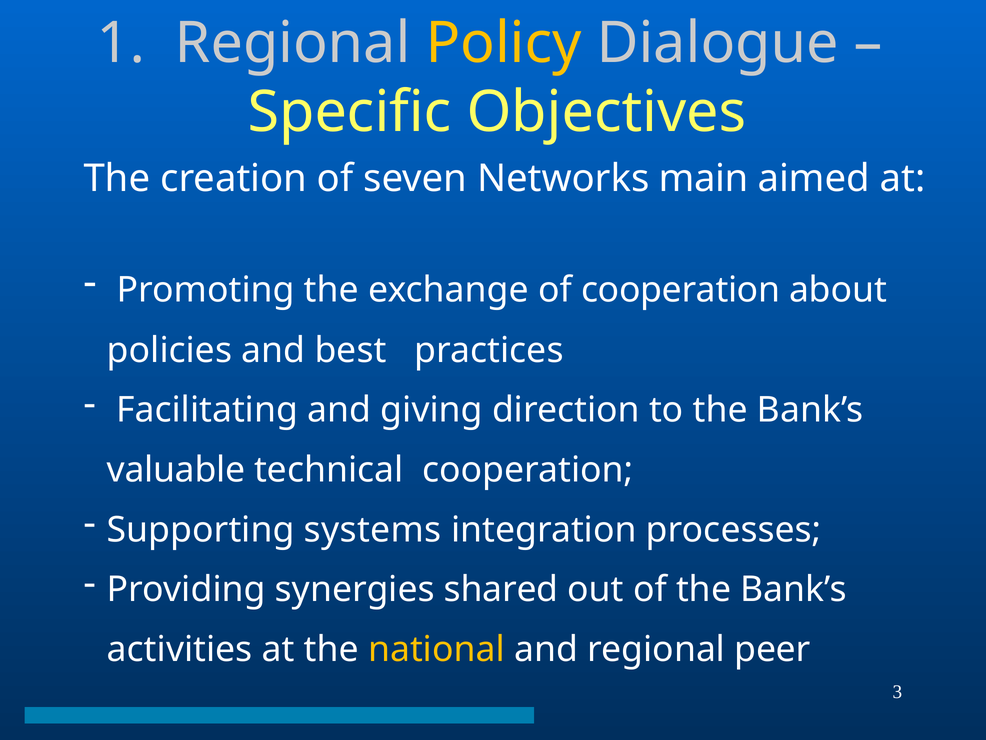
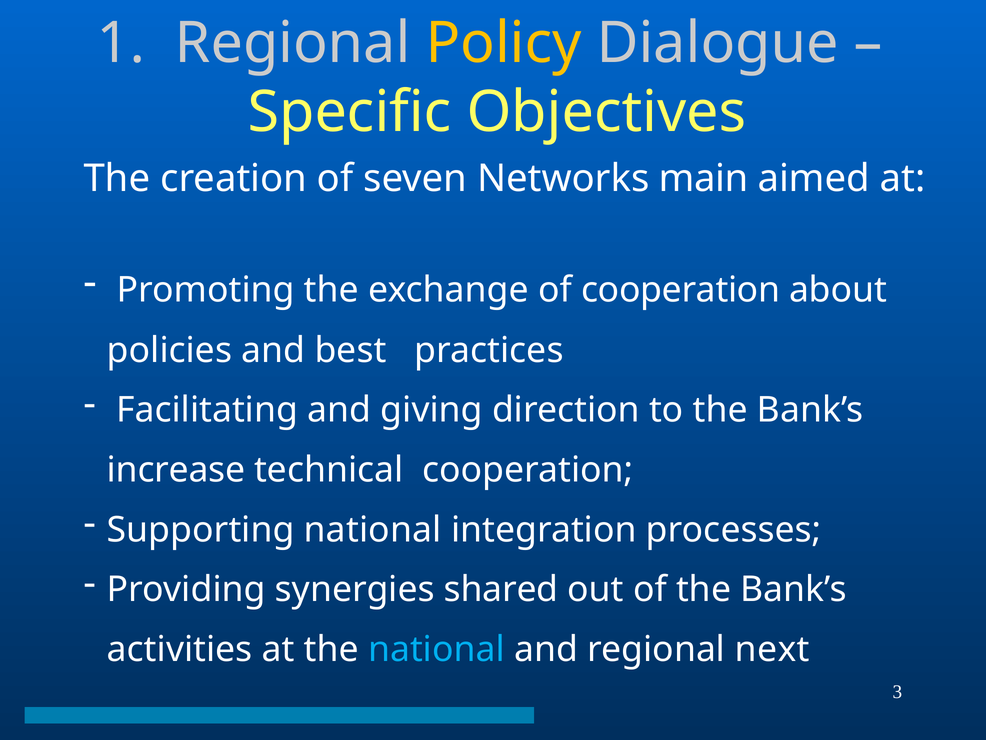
valuable: valuable -> increase (176, 470)
Supporting systems: systems -> national (373, 530)
national colour: yellow -> light blue (436, 649)
peer: peer -> next (772, 649)
